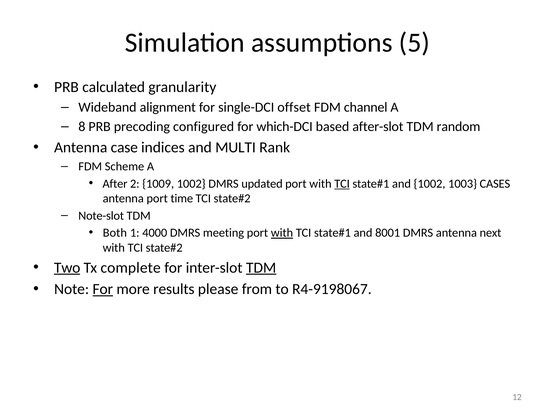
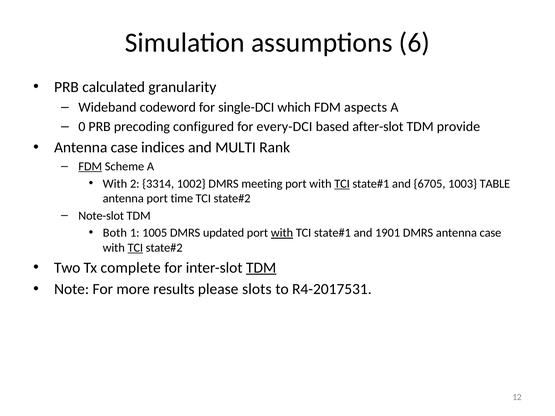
5: 5 -> 6 (414, 43)
alignment: alignment -> codeword (168, 107)
offset: offset -> which (294, 107)
channel: channel -> aspects (366, 107)
8: 8 -> 0 (82, 127)
which-DCI: which-DCI -> every-DCI (284, 127)
random: random -> provide (458, 127)
FDM underline: none -> present (90, 166)
After: After -> With (115, 184)
1009: 1009 -> 3314 (158, 184)
updated: updated -> meeting (262, 184)
and 1002: 1002 -> 6705 (430, 184)
CASES: CASES -> TABLE (495, 184)
4000: 4000 -> 1005 (155, 233)
meeting: meeting -> updated (224, 233)
8001: 8001 -> 1901 (388, 233)
DMRS antenna next: next -> case (490, 233)
TCI underline: none -> present (135, 248)
Two underline: present -> none (67, 268)
For underline: present -> none (103, 289)
from: from -> slots (257, 289)
R4-9198067: R4-9198067 -> R4-2017531 (332, 289)
